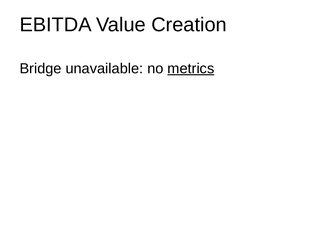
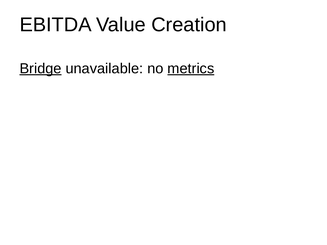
Bridge underline: none -> present (41, 69)
